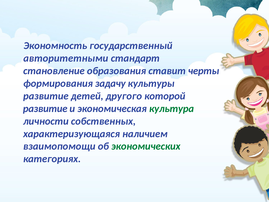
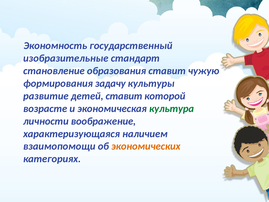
авторитетными: авторитетными -> изобразительные (66, 58)
черты: черты -> чужую (204, 71)
детей другого: другого -> ставит (124, 96)
развитие: развитие -> возрасте (45, 108)
собственных: собственных -> воображение (103, 121)
экономических colour: green -> orange (146, 146)
